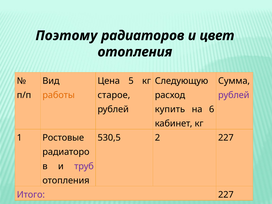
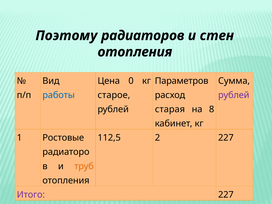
цвет: цвет -> стен (217, 36)
5: 5 -> 0 (131, 81)
Следующую: Следующую -> Параметров (182, 81)
работы colour: orange -> blue (59, 95)
купить: купить -> старая (170, 109)
6: 6 -> 8 (212, 109)
530,5: 530,5 -> 112,5 (109, 138)
труб colour: purple -> orange (84, 166)
